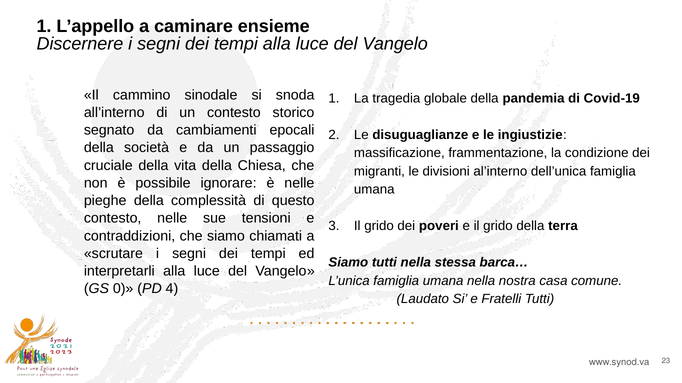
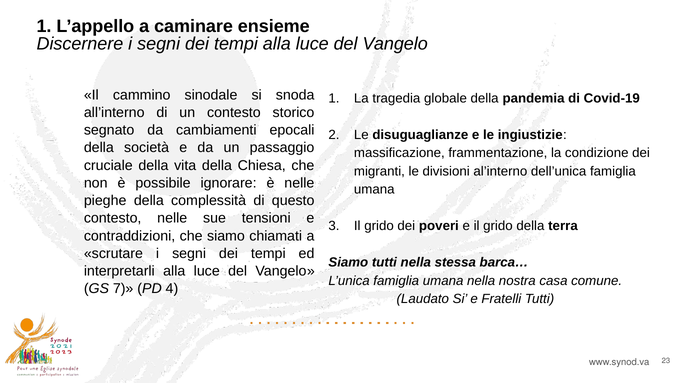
0: 0 -> 7 (123, 289)
